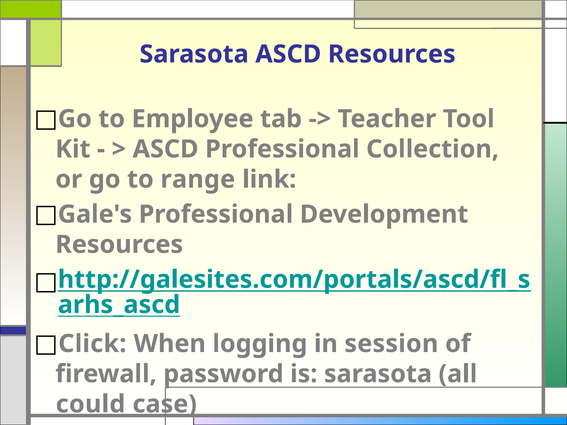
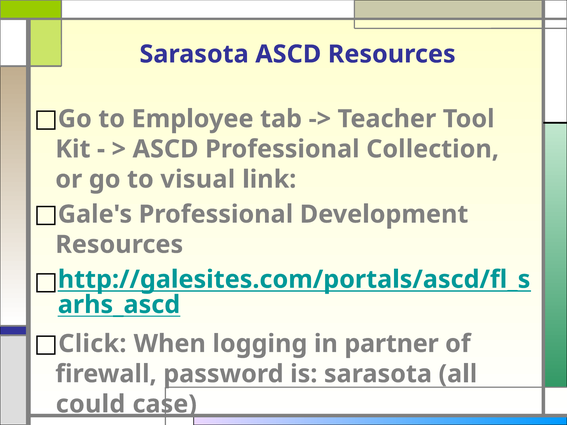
range: range -> visual (198, 179)
session: session -> partner (392, 344)
